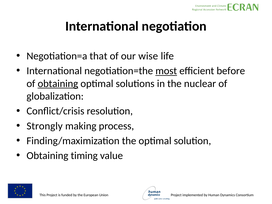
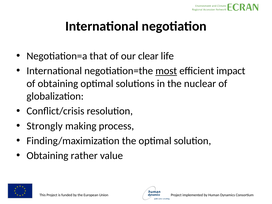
wise: wise -> clear (148, 56)
before: before -> impact (231, 71)
obtaining underline: present -> none (58, 84)
timing: timing -> rather (84, 156)
